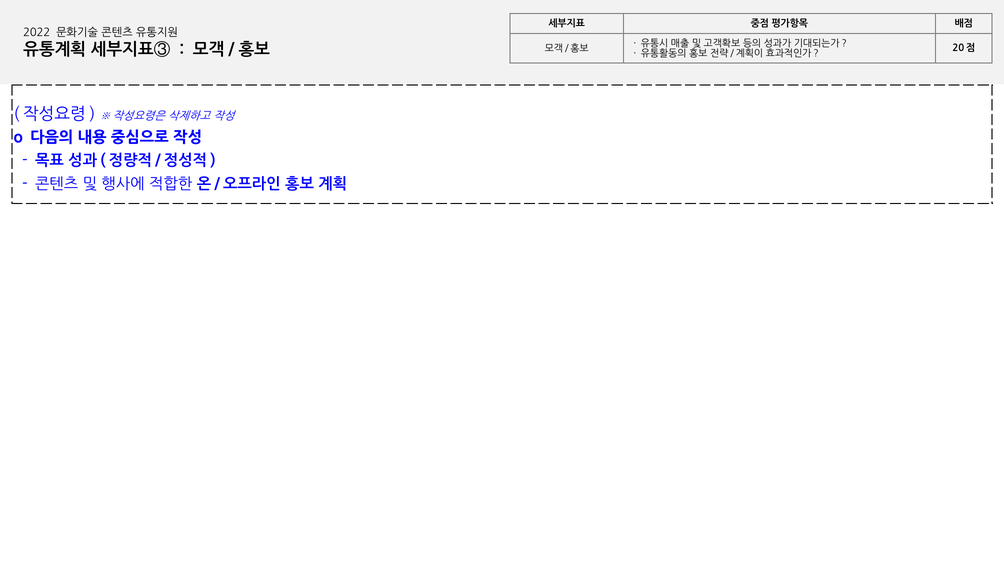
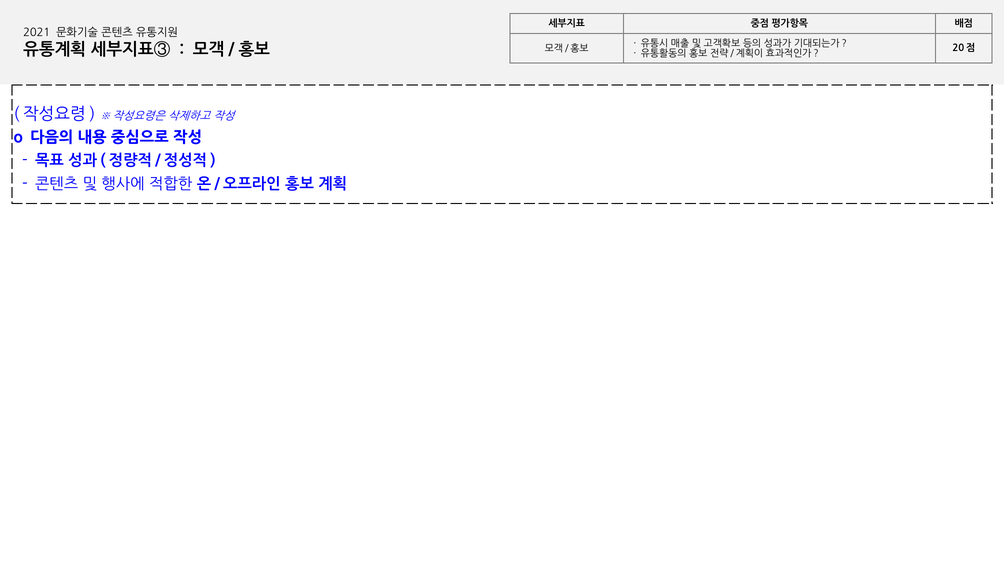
2022: 2022 -> 2021 (37, 33)
